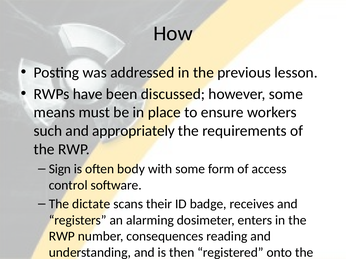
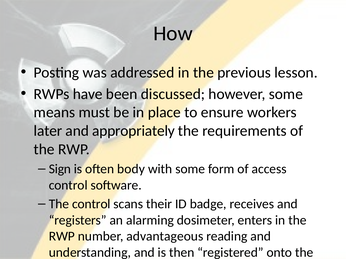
such: such -> later (48, 131)
The dictate: dictate -> control (91, 204)
consequences: consequences -> advantageous (165, 237)
